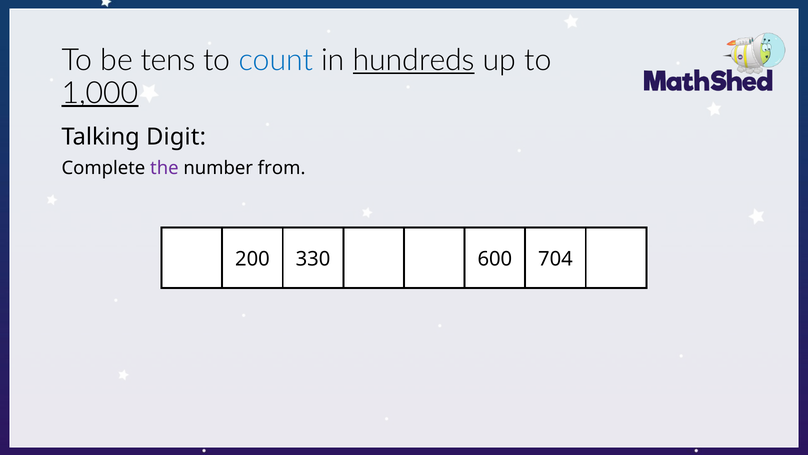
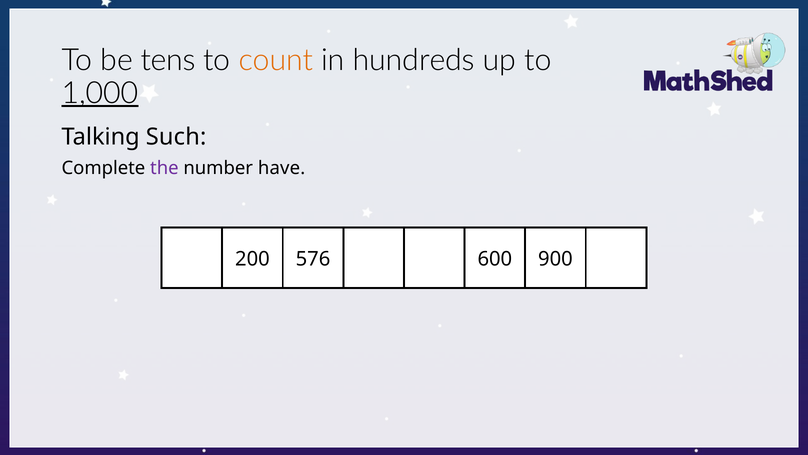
count colour: blue -> orange (276, 60)
hundreds underline: present -> none (414, 60)
Digit: Digit -> Such (176, 137)
from: from -> have (282, 168)
330: 330 -> 576 (313, 259)
704: 704 -> 900 (555, 259)
